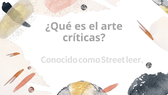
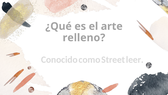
críticas: críticas -> relleno (84, 38)
